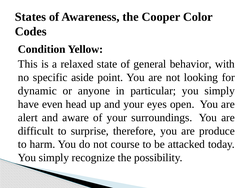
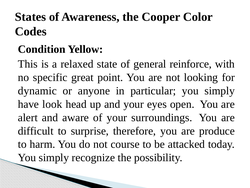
behavior: behavior -> reinforce (191, 64)
aside: aside -> great (82, 77)
even: even -> look (52, 104)
